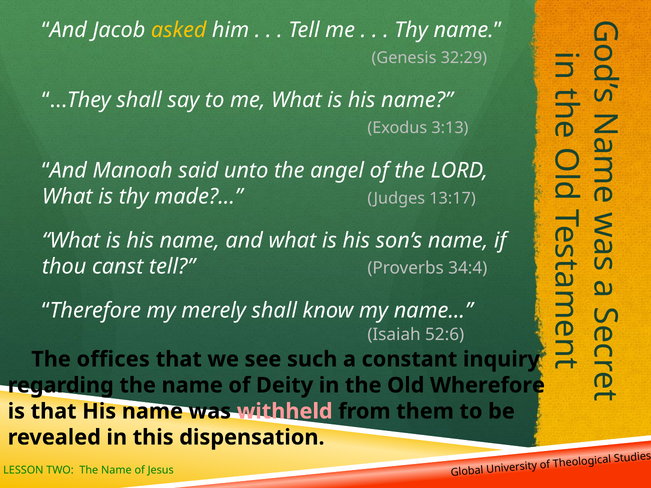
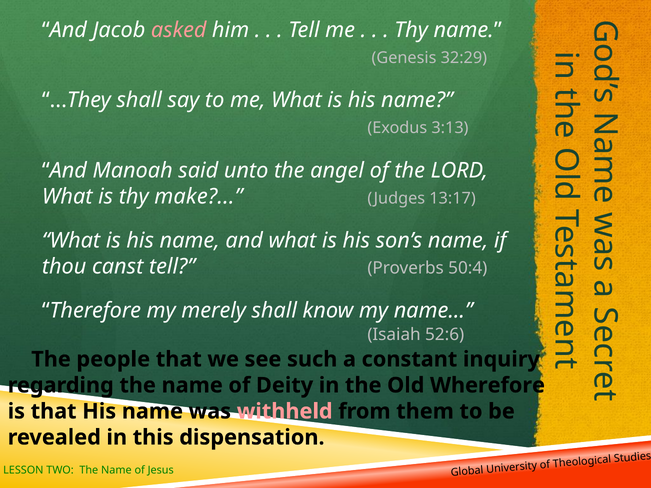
asked colour: yellow -> pink (179, 30)
made: made -> make (198, 197)
34:4: 34:4 -> 50:4 (468, 268)
offices: offices -> people (113, 359)
